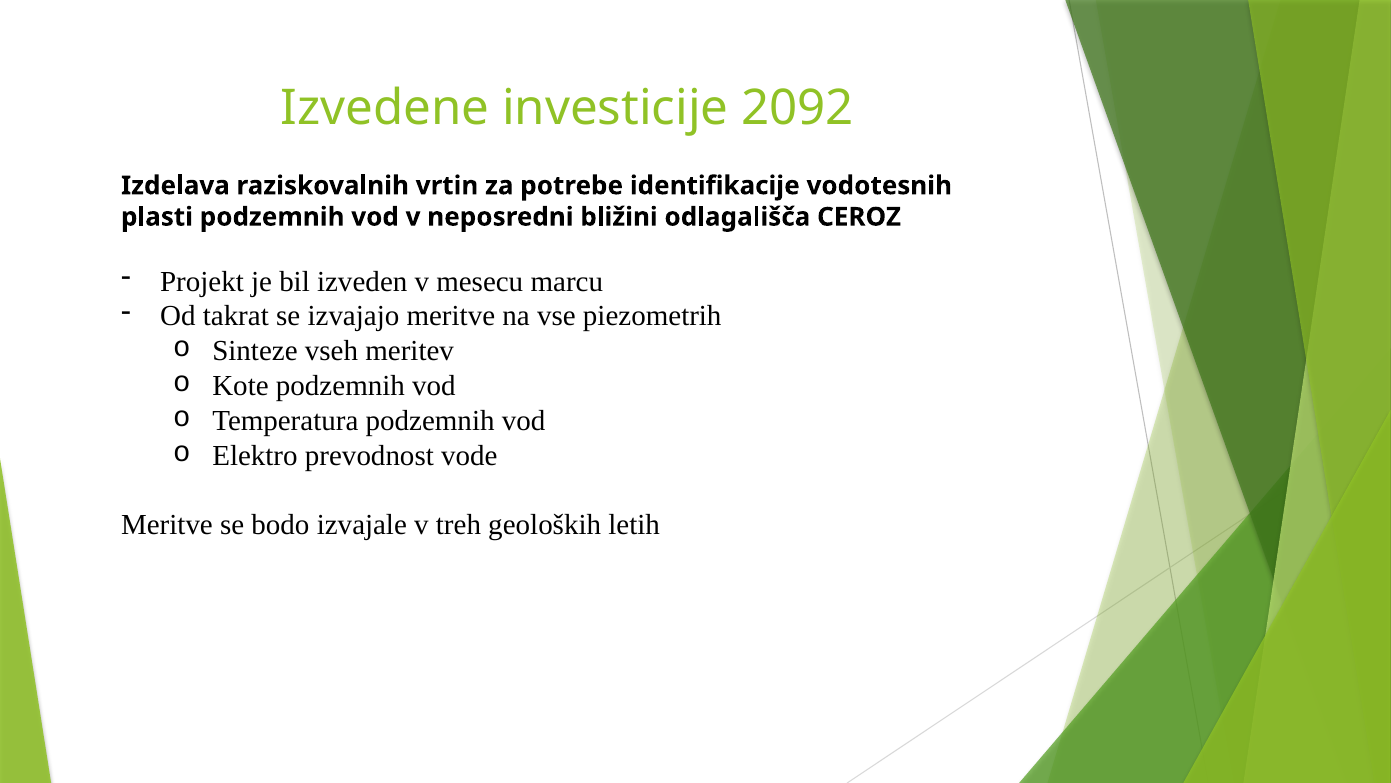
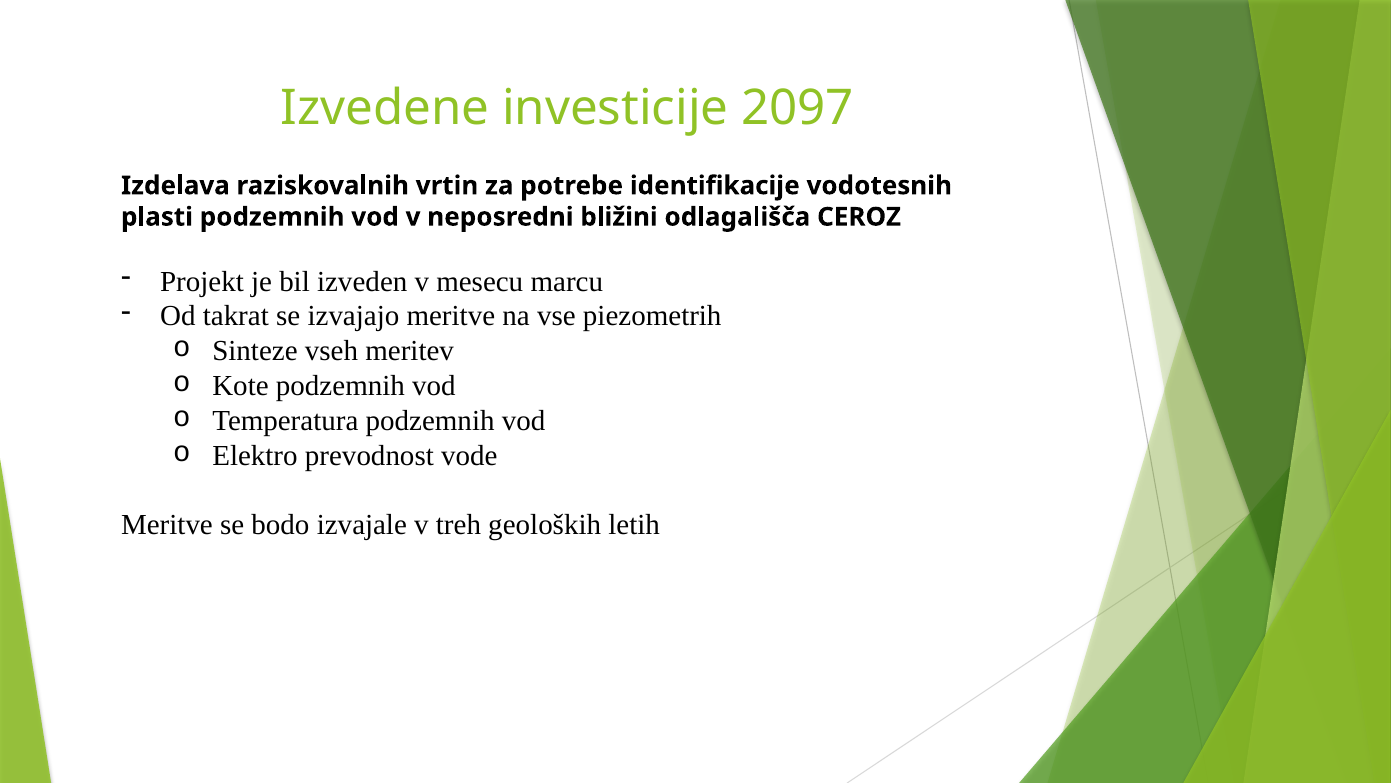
2092: 2092 -> 2097 (798, 108)
